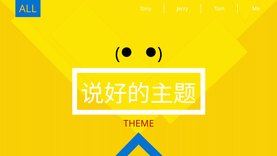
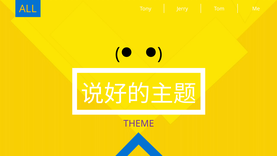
THEME colour: red -> purple (139, 124)
